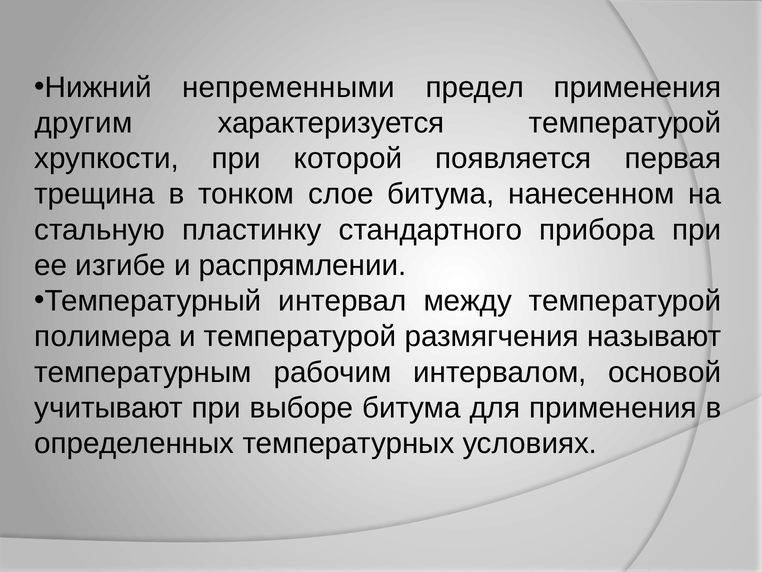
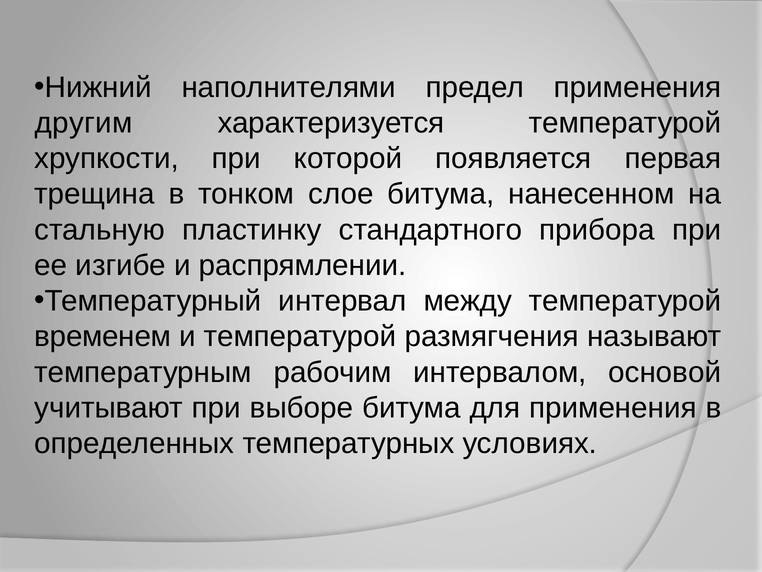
непременными: непременными -> наполнителями (289, 87)
полимера: полимера -> временем (103, 336)
